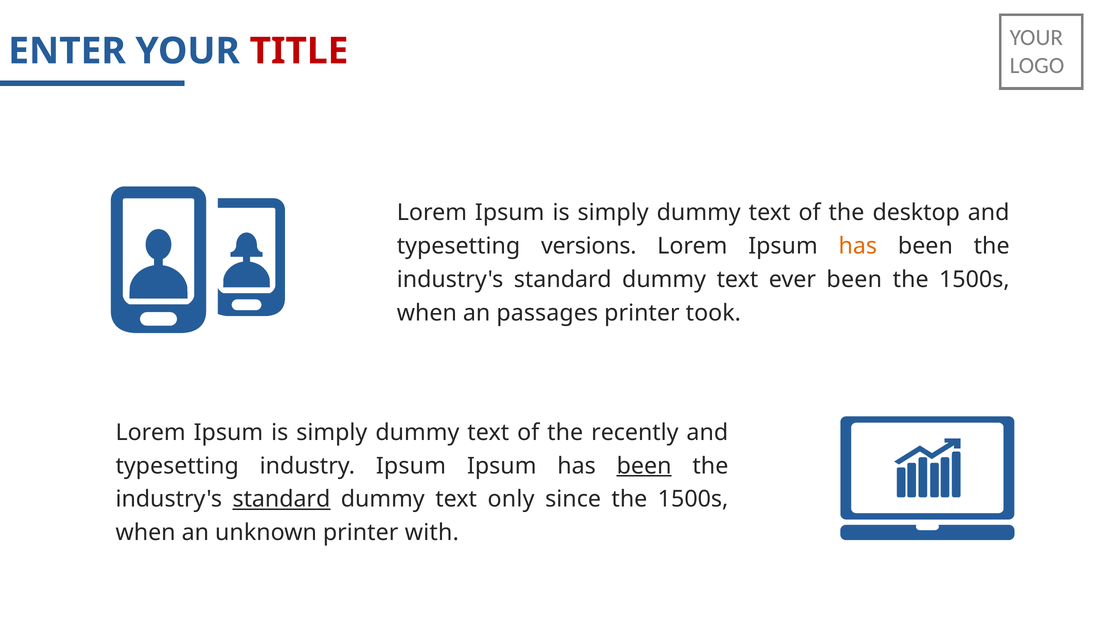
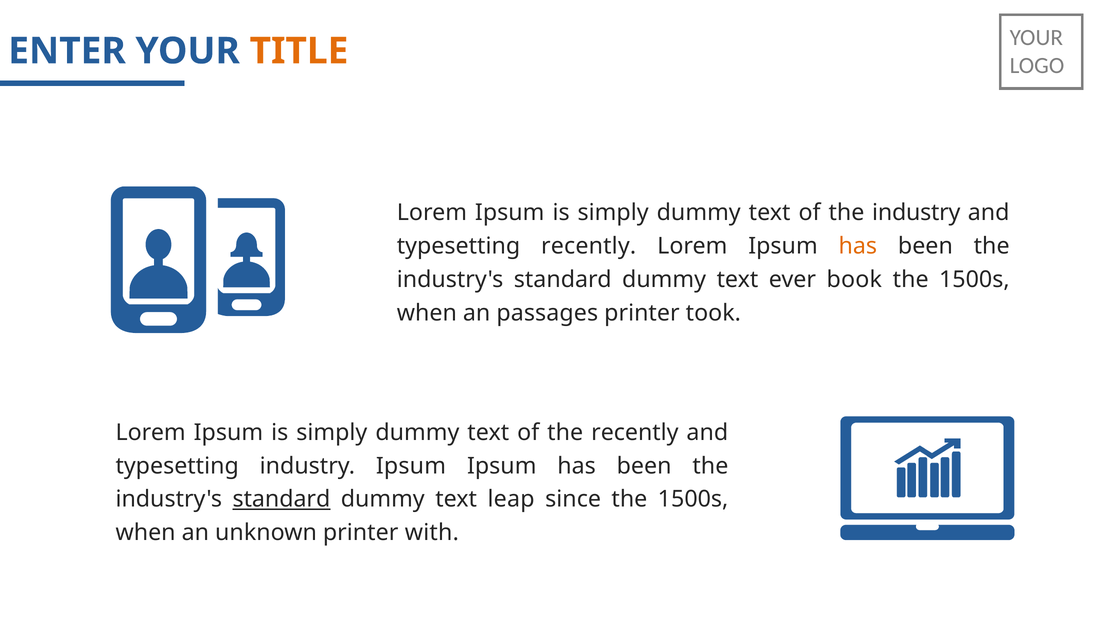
TITLE colour: red -> orange (299, 51)
the desktop: desktop -> industry (916, 213)
typesetting versions: versions -> recently (589, 246)
ever been: been -> book (854, 280)
been underline: present -> none (644, 466)
only: only -> leap (511, 500)
